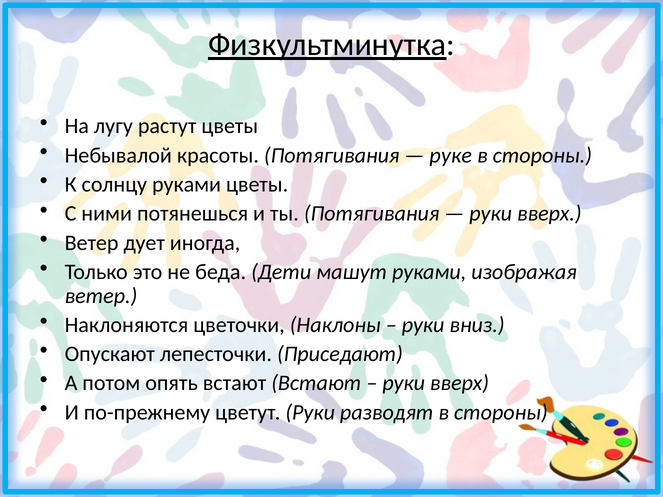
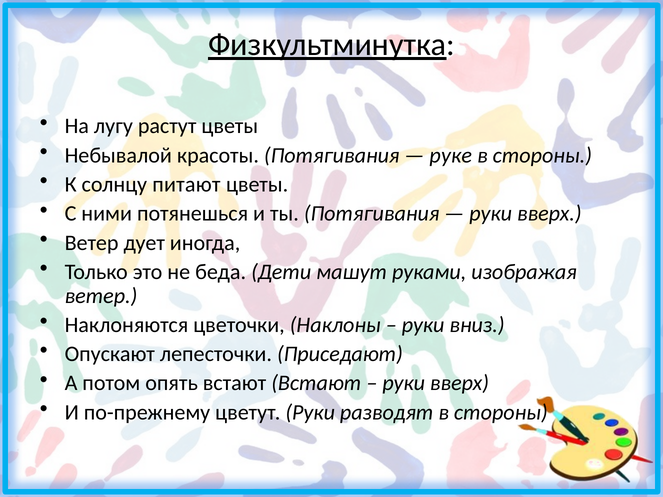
солнцу руками: руками -> питают (186, 185)
